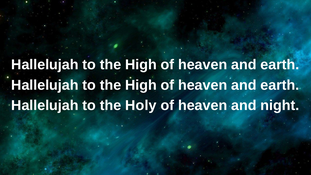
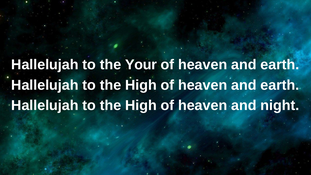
High: High -> Your (141, 65)
Holy: Holy -> High (141, 105)
